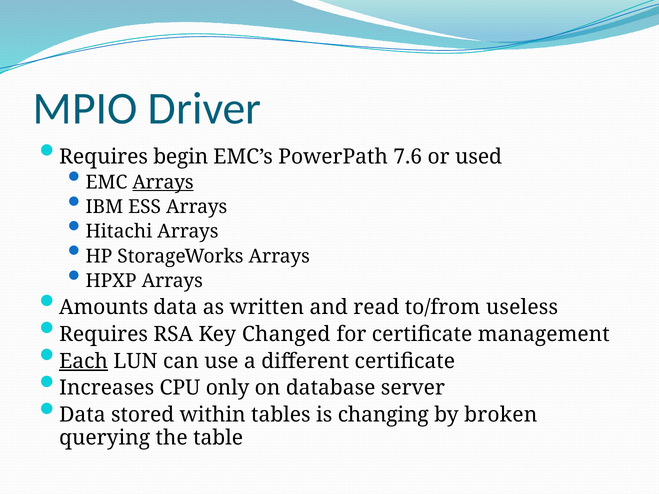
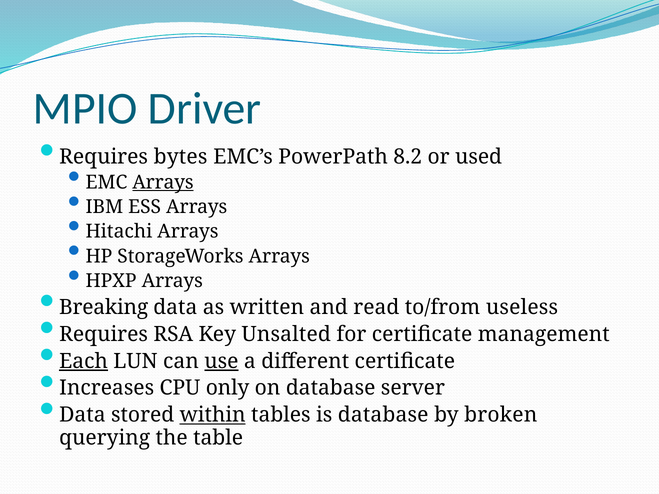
begin: begin -> bytes (181, 157)
7.6: 7.6 -> 8.2 (408, 157)
Amounts: Amounts -> Breaking (104, 307)
Changed: Changed -> Unsalted (286, 334)
use underline: none -> present (221, 361)
within underline: none -> present (213, 415)
is changing: changing -> database (383, 415)
